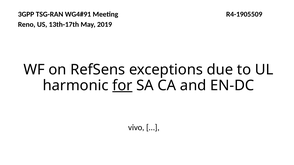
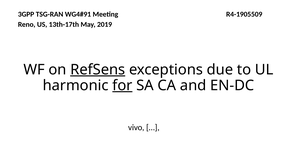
RefSens underline: none -> present (98, 70)
